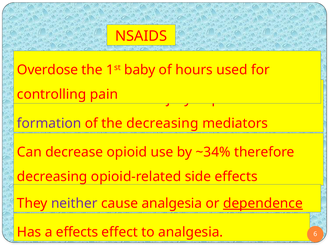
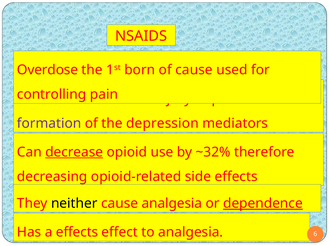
baby: baby -> born (140, 70)
of hours: hours -> cause (194, 70)
the decreasing: decreasing -> depression (162, 124)
decrease underline: none -> present (74, 152)
~34%: ~34% -> ~32% (213, 152)
neither colour: purple -> black (74, 204)
